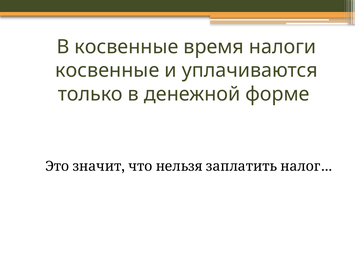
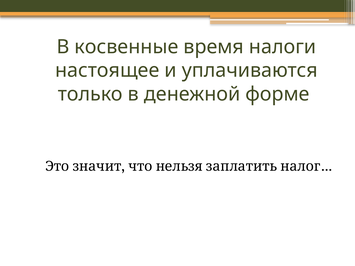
косвенные: косвенные -> настоящее (107, 70)
